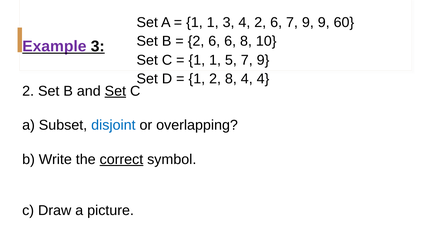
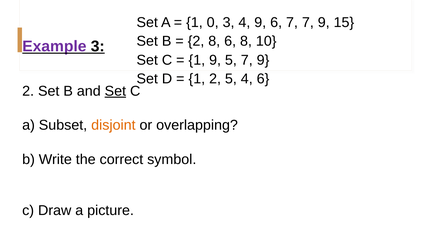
1: 1 -> 0 (213, 23)
3 4 2: 2 -> 9 (260, 23)
6 7 9: 9 -> 7 (308, 23)
60: 60 -> 15 (344, 23)
6: 6 -> 8 (214, 41)
1: 1 -> 9 (215, 60)
2 8: 8 -> 5 (231, 79)
4 4: 4 -> 6 (263, 79)
disjoint colour: blue -> orange (113, 126)
correct underline: present -> none (121, 160)
